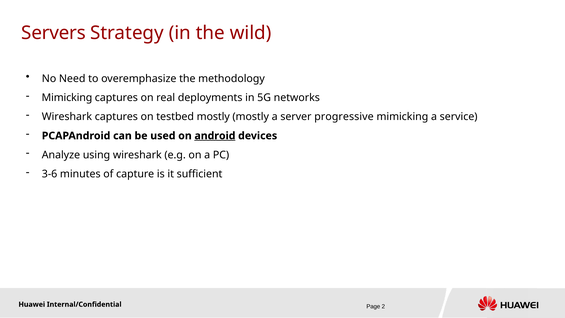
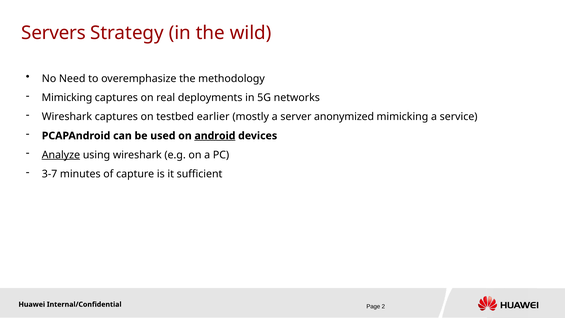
testbed mostly: mostly -> earlier (213, 117)
progressive: progressive -> anonymized (344, 117)
Analyze underline: none -> present (61, 155)
3-6: 3-6 -> 3-7 (50, 174)
